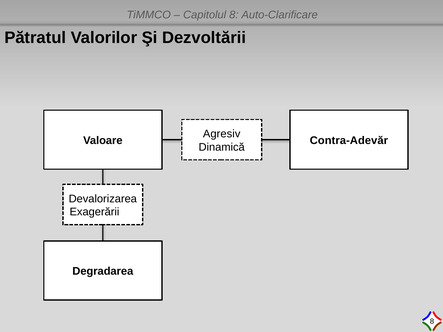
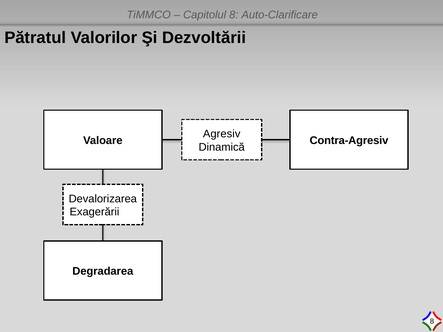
Contra-Adevăr: Contra-Adevăr -> Contra-Agresiv (349, 141)
